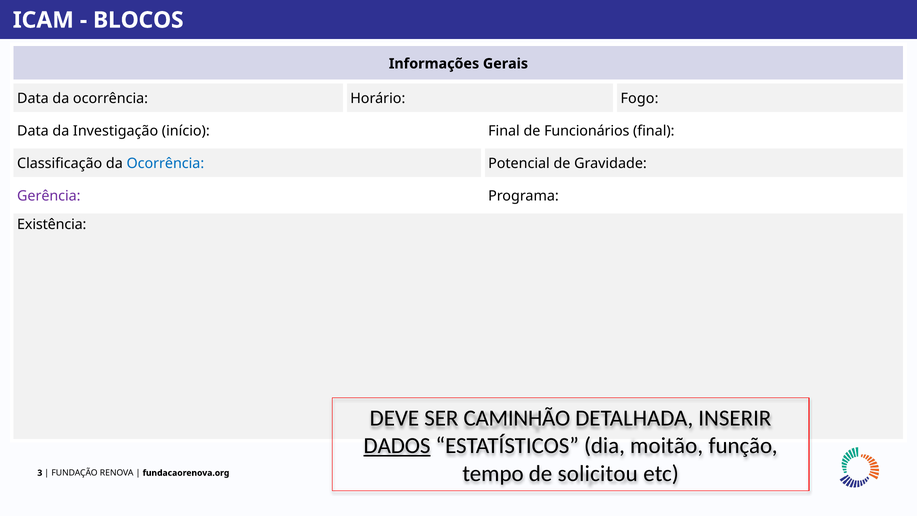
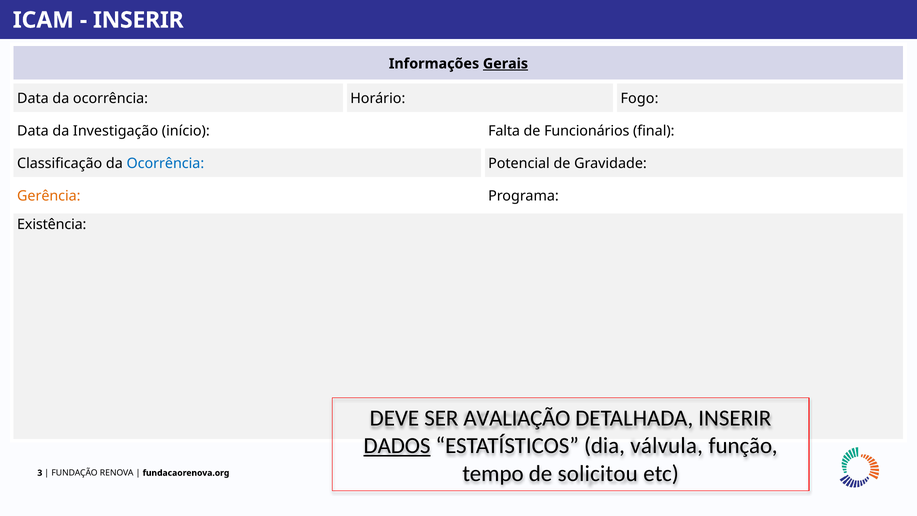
BLOCOS: BLOCOS -> INSERIR (138, 20)
Gerais underline: none -> present (505, 64)
início Final: Final -> Falta (504, 131)
Gerência colour: purple -> orange (49, 196)
CAMINHÃO: CAMINHÃO -> AVALIAÇÃO (517, 418)
moitão: moitão -> válvula (667, 446)
